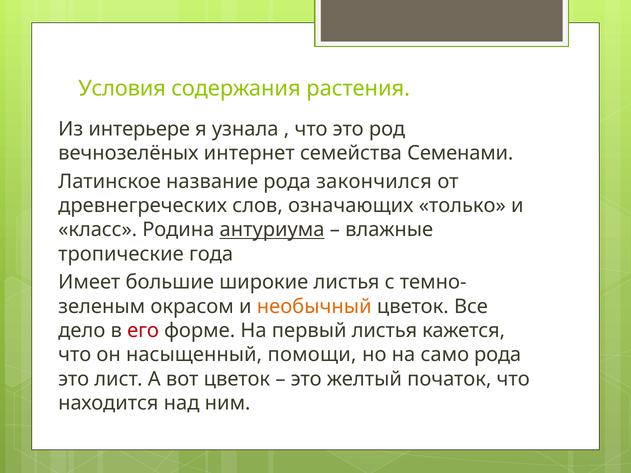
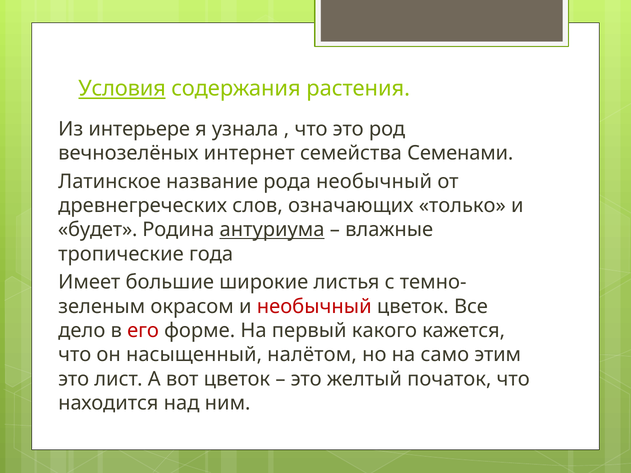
Условия underline: none -> present (122, 89)
рода закончился: закончился -> необычный (374, 182)
класс: класс -> будет (98, 230)
необычный colour: orange -> red (314, 307)
первый листья: листья -> какого (384, 331)
помощи: помощи -> налётом (312, 355)
само рода: рода -> этим (498, 355)
